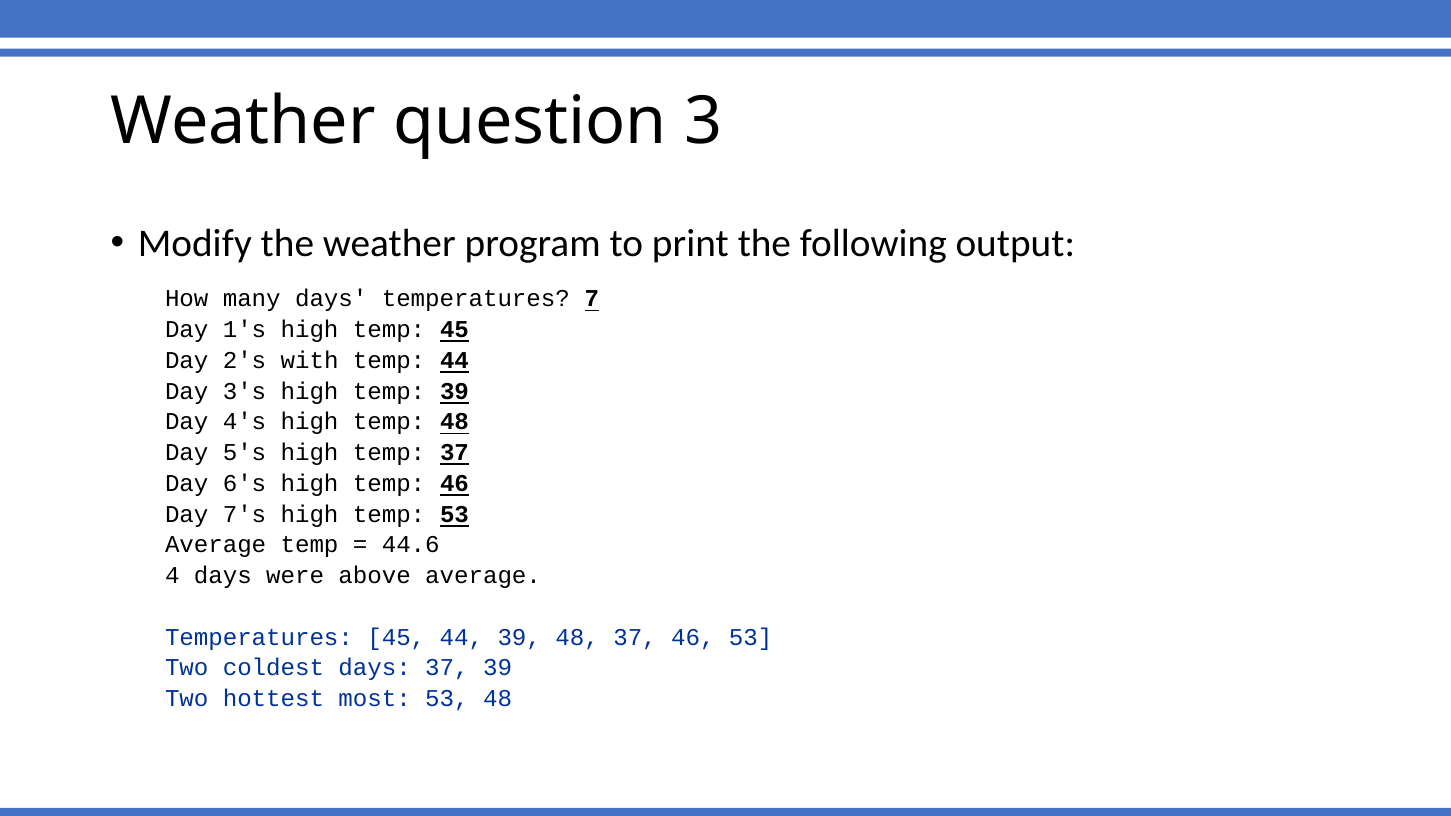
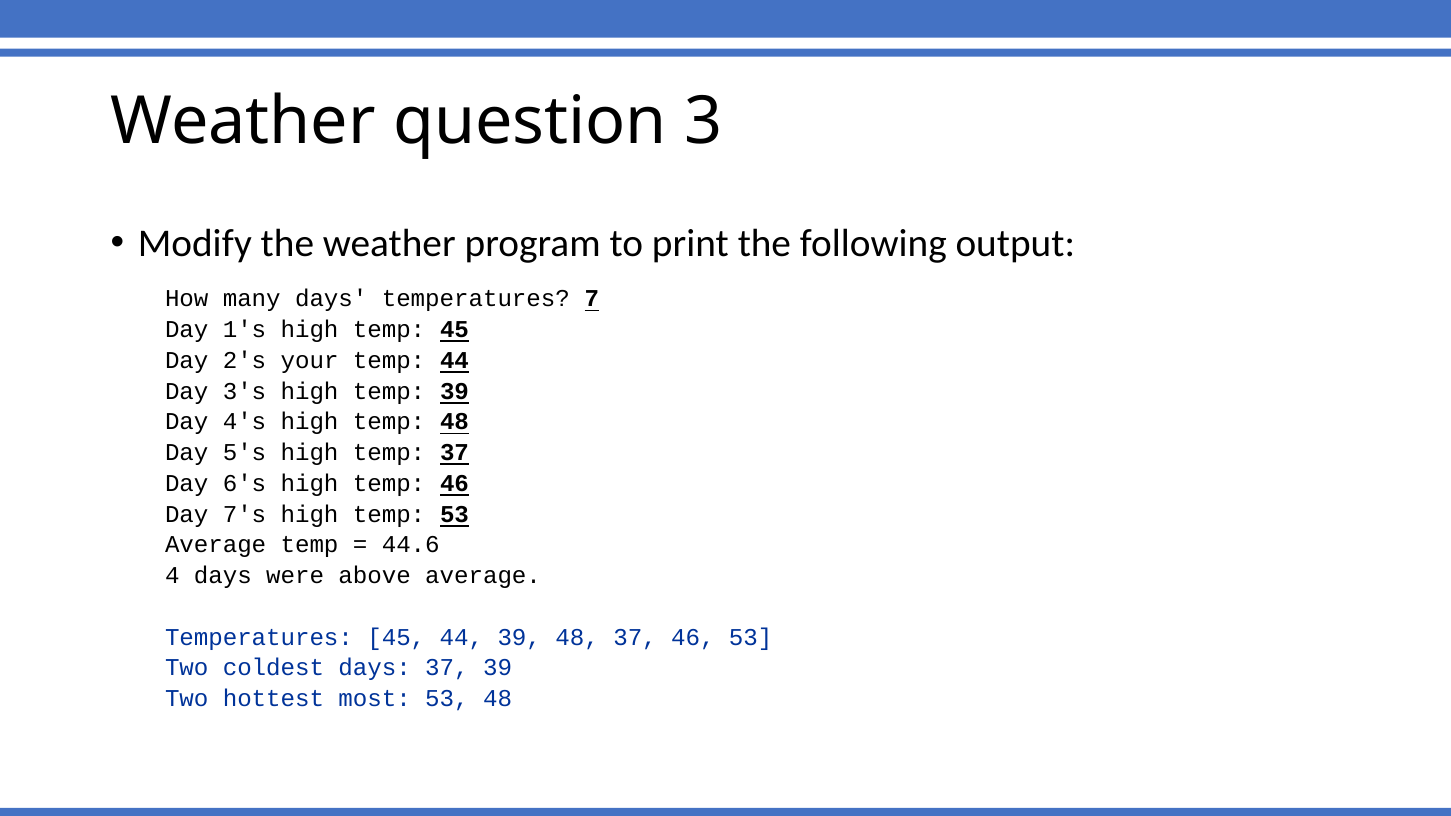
with: with -> your (310, 360)
